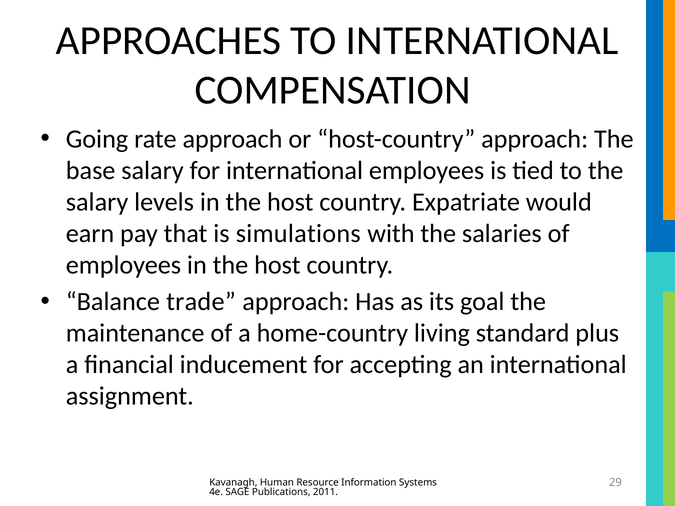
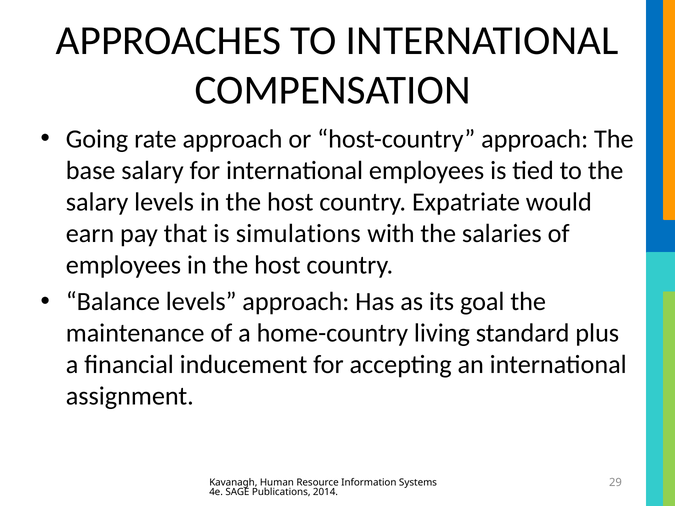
Balance trade: trade -> levels (201, 302)
2011: 2011 -> 2014 (325, 492)
